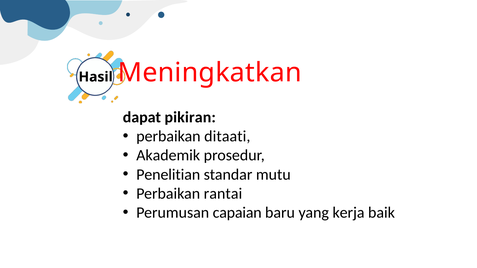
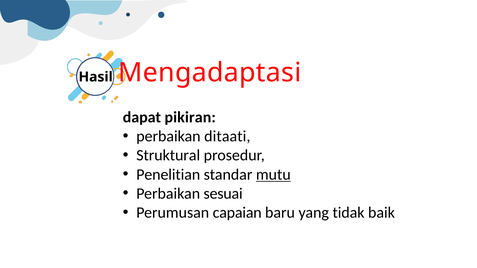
Meningkatkan: Meningkatkan -> Mengadaptasi (210, 73)
Akademik: Akademik -> Struktural (168, 156)
mutu underline: none -> present (273, 175)
rantai: rantai -> sesuai (223, 194)
kerja: kerja -> tidak (348, 213)
